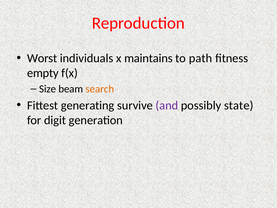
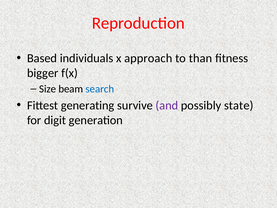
Worst: Worst -> Based (42, 58)
maintains: maintains -> approach (148, 58)
path: path -> than (201, 58)
empty: empty -> bigger (43, 73)
search colour: orange -> blue (100, 89)
